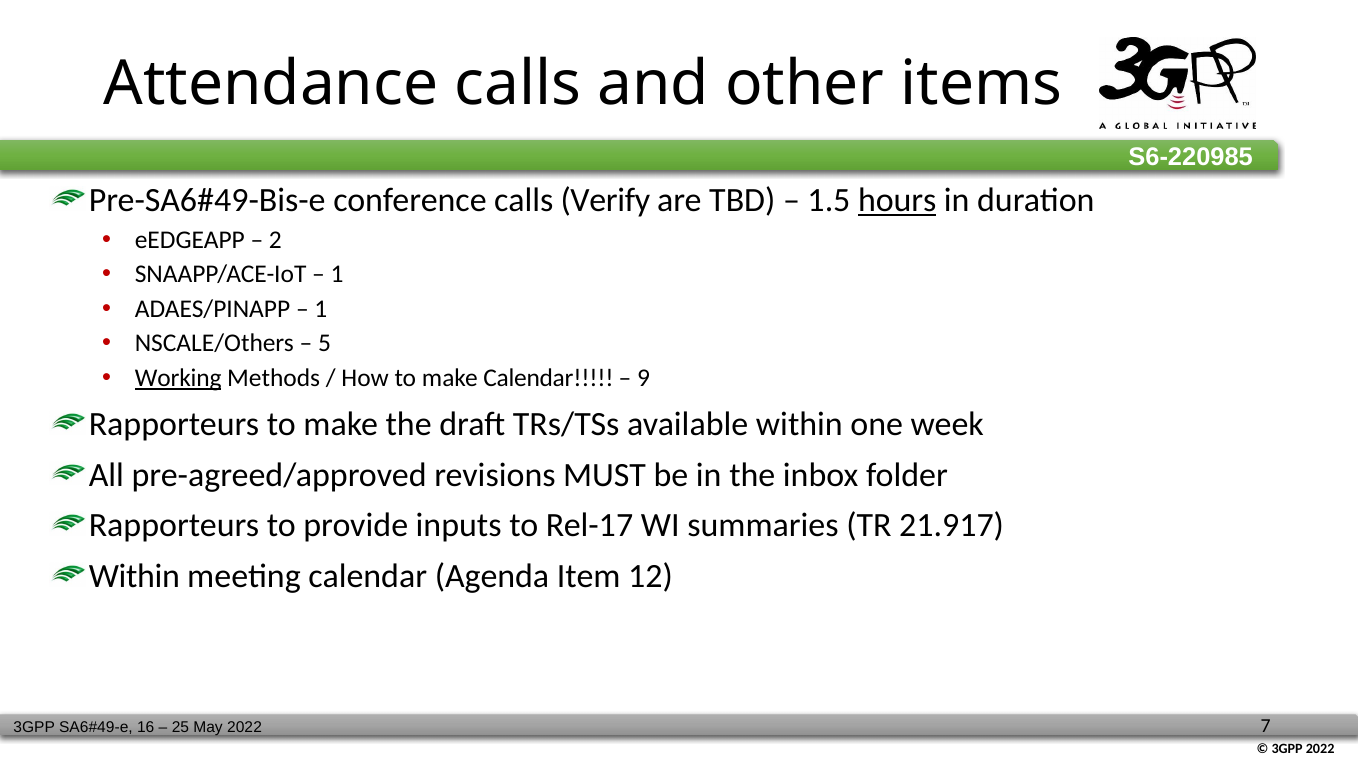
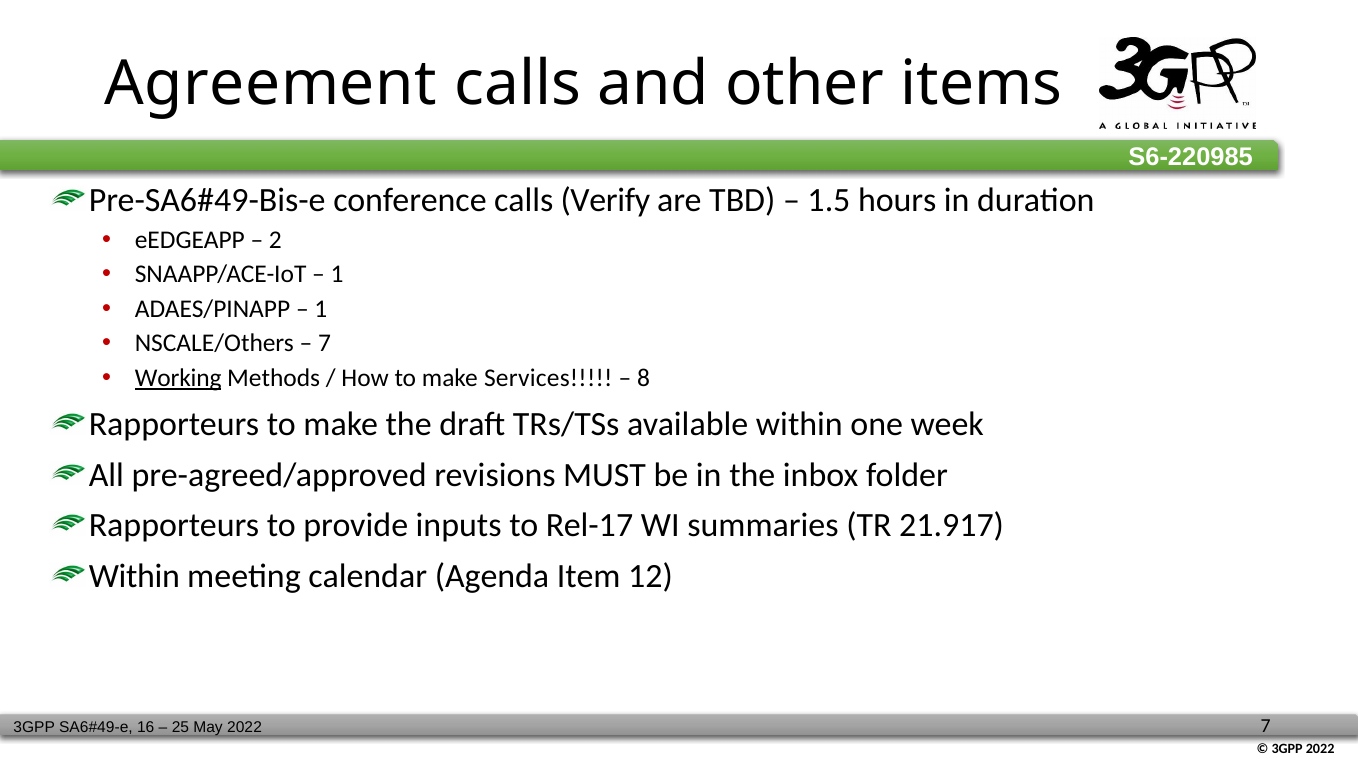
Attendance: Attendance -> Agreement (271, 84)
hours underline: present -> none (897, 200)
5: 5 -> 7 (324, 343)
make Calendar: Calendar -> Services (548, 378)
9: 9 -> 8 (644, 378)
